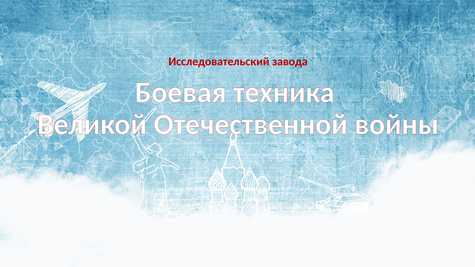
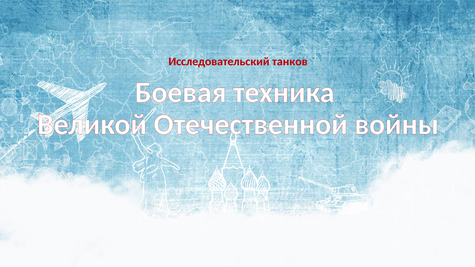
завода: завода -> танков (290, 62)
